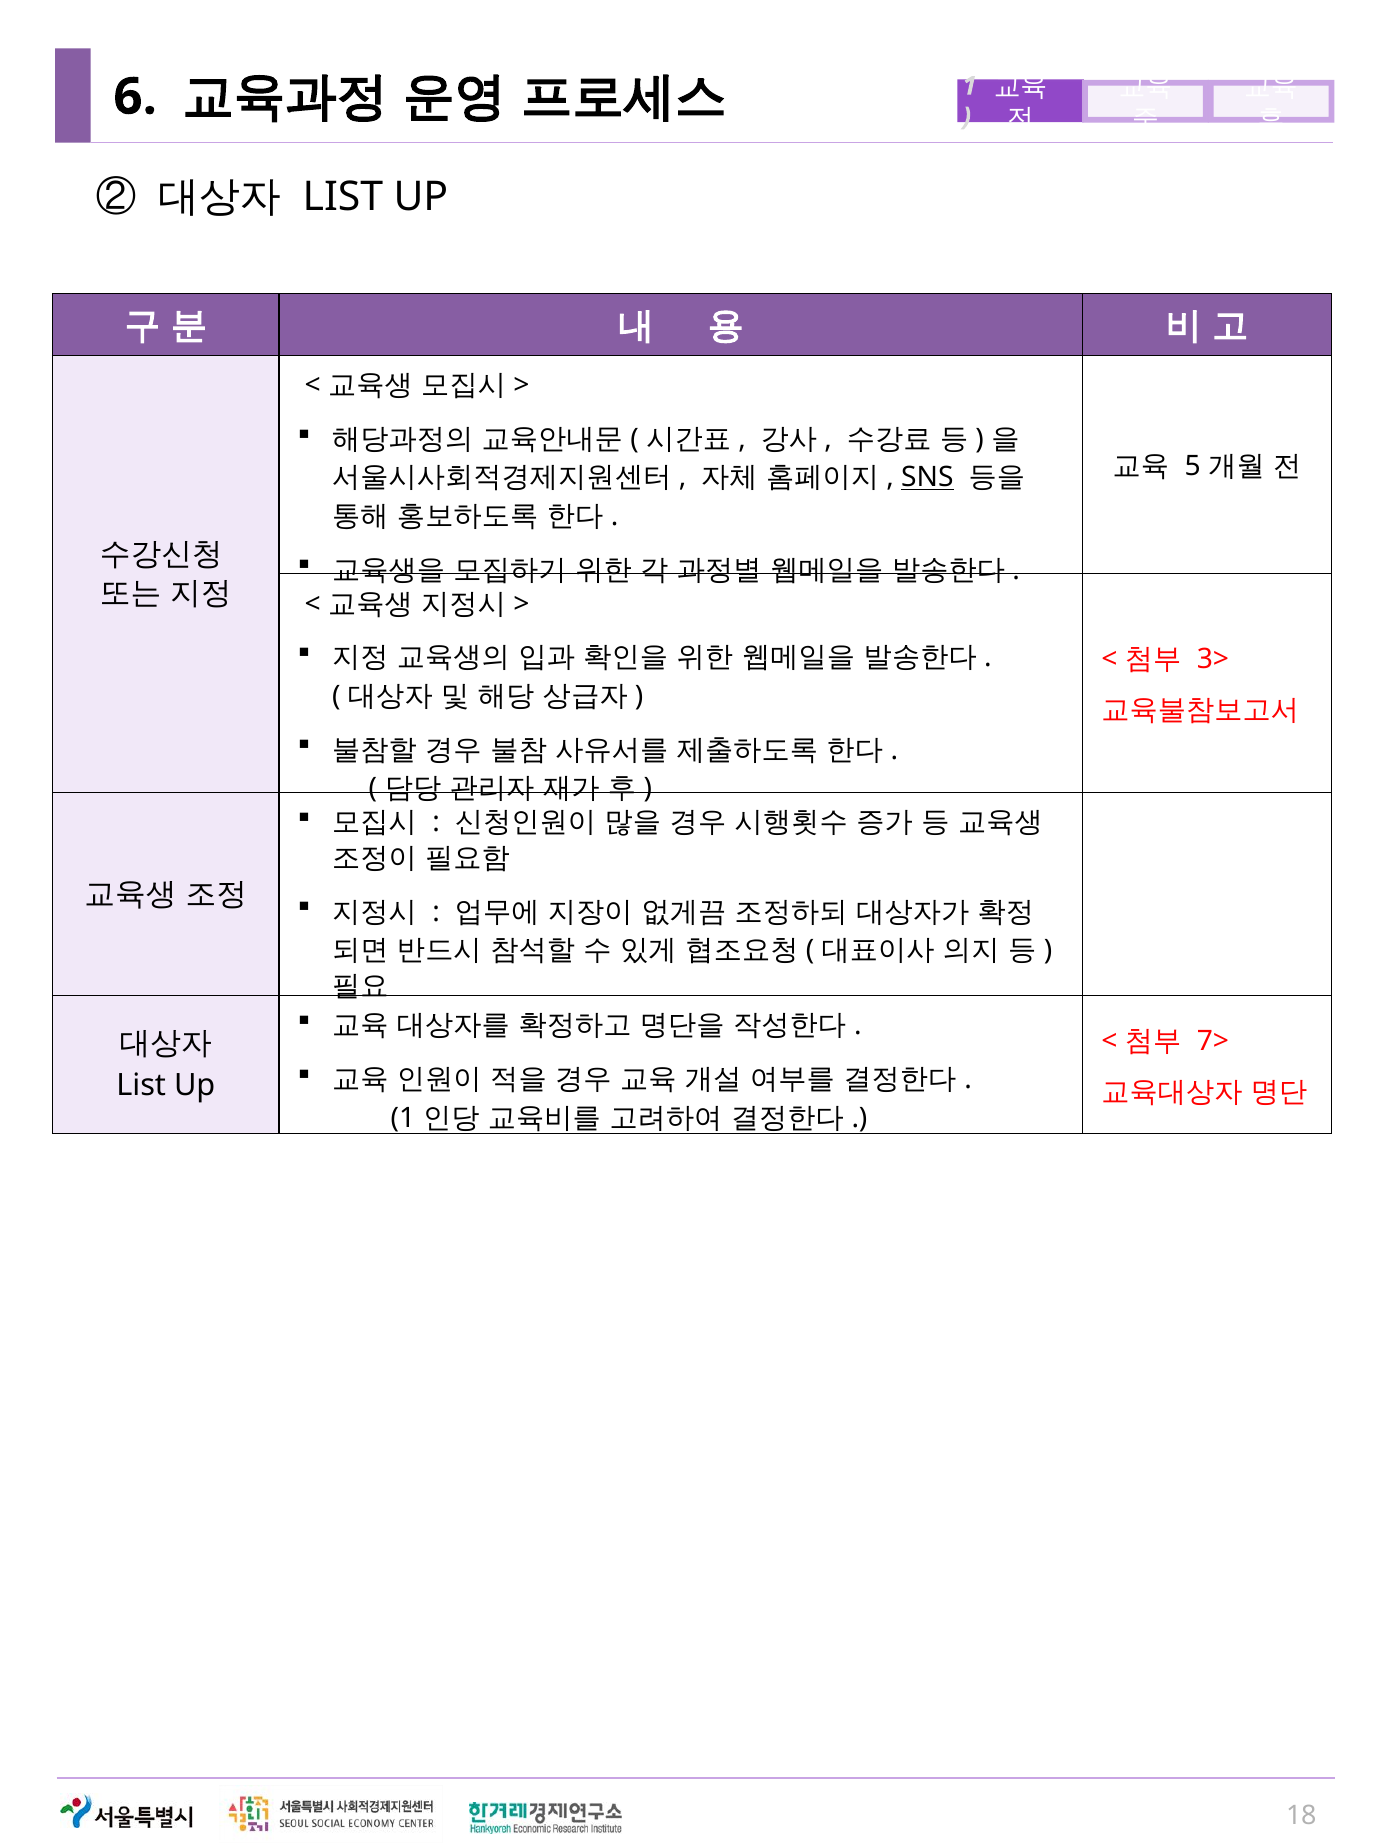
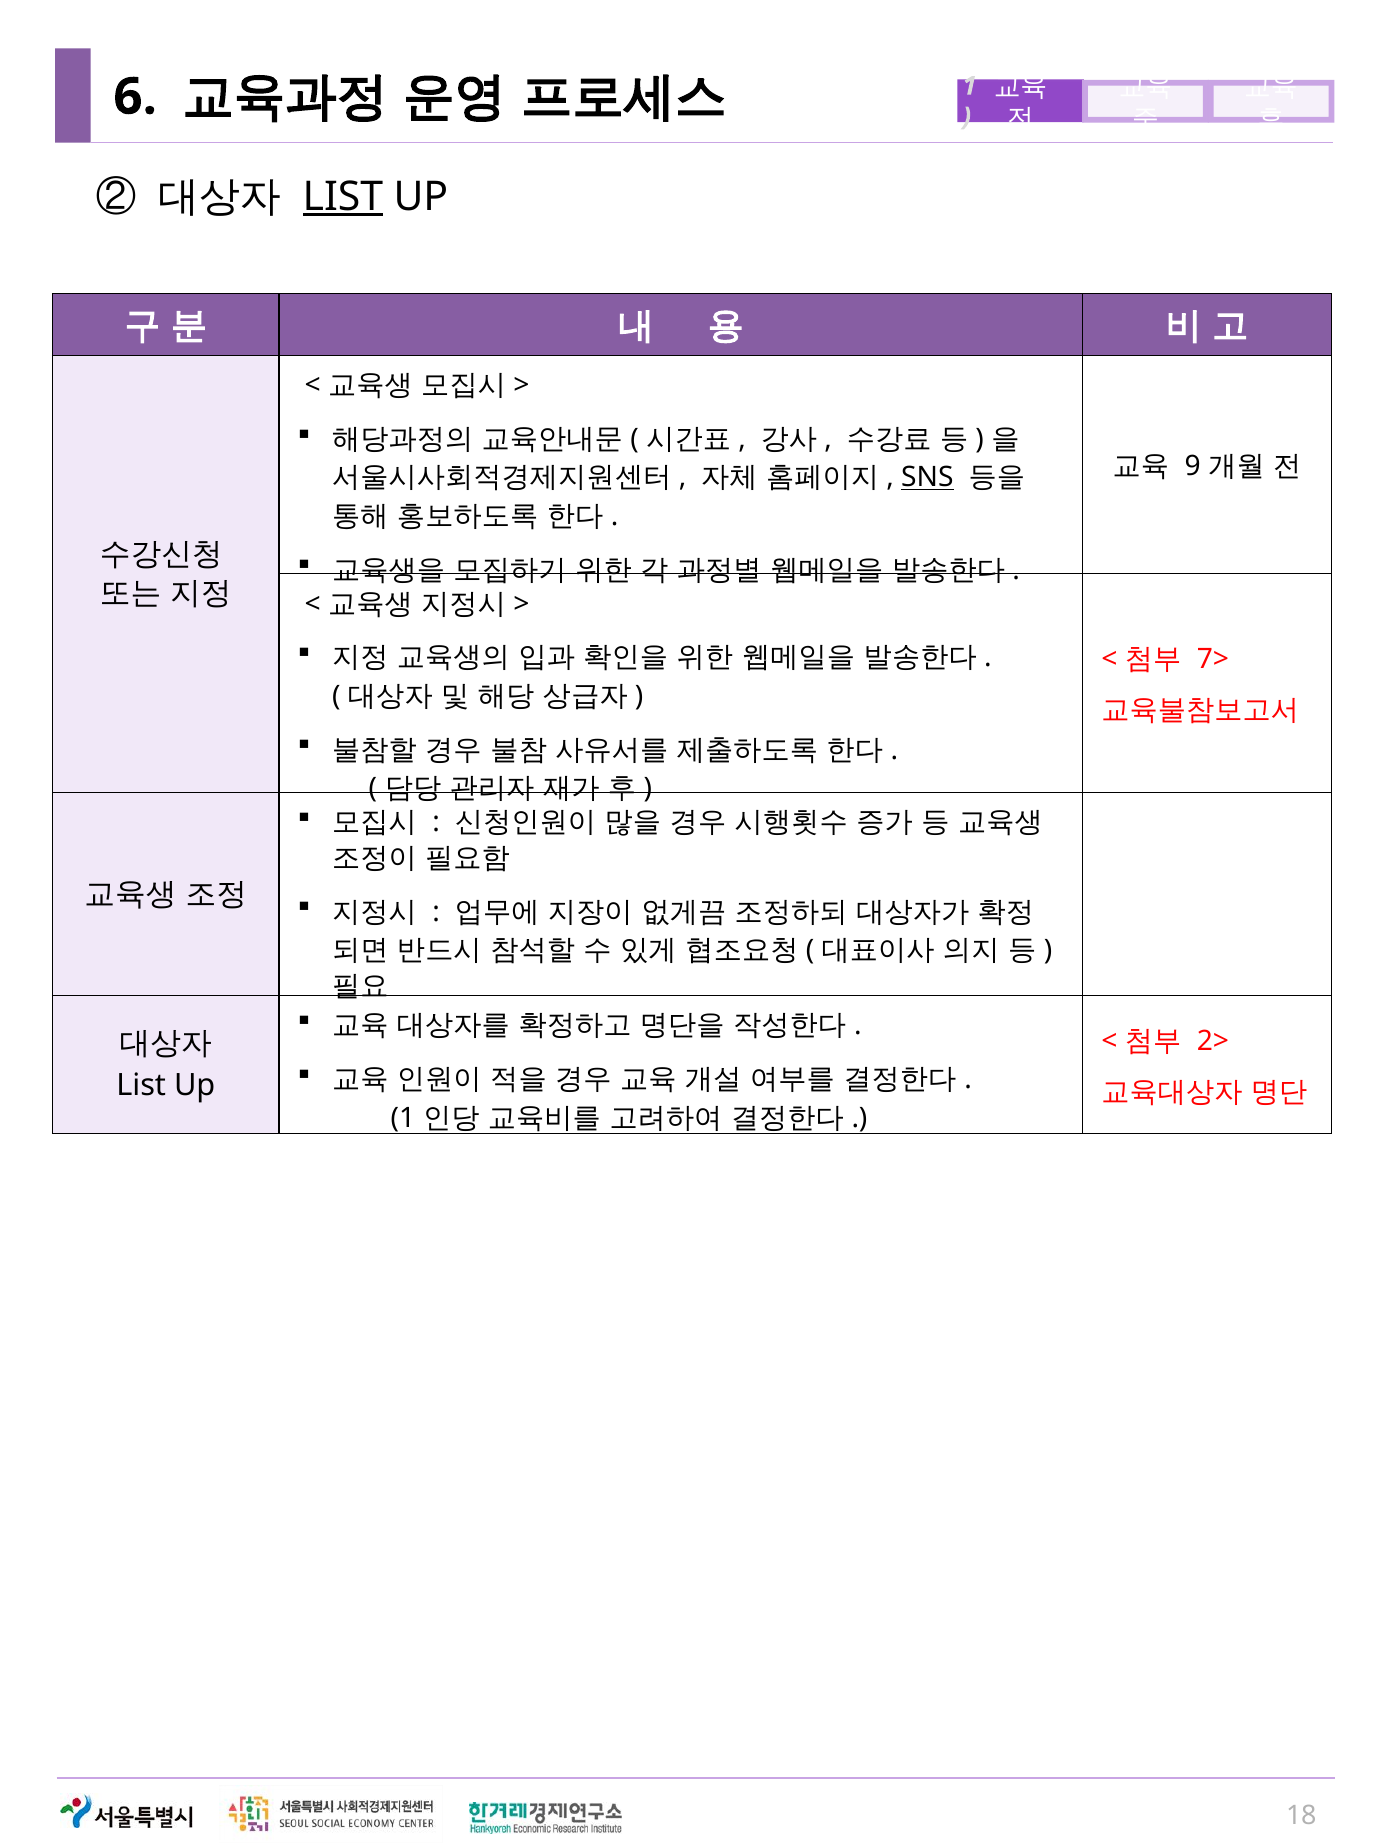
LIST underline: none -> present (343, 197)
5: 5 -> 9 (1193, 466)
3>: 3> -> 7> (1213, 659)
7>: 7> -> 2> (1213, 1041)
